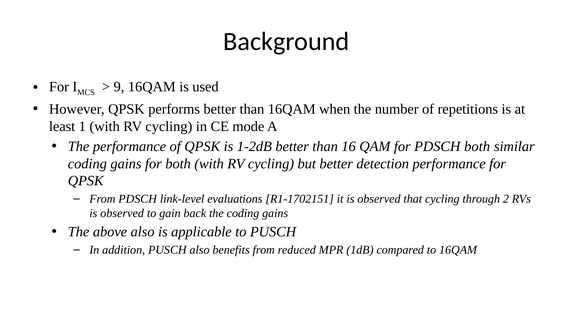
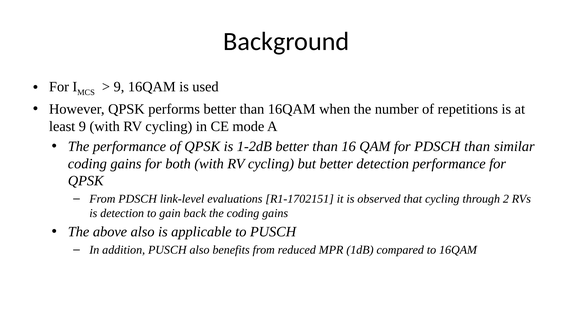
least 1: 1 -> 9 (82, 127)
PDSCH both: both -> than (477, 147)
observed: observed -> detection (122, 213)
